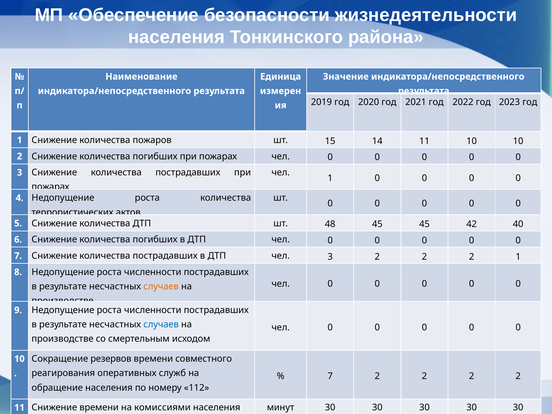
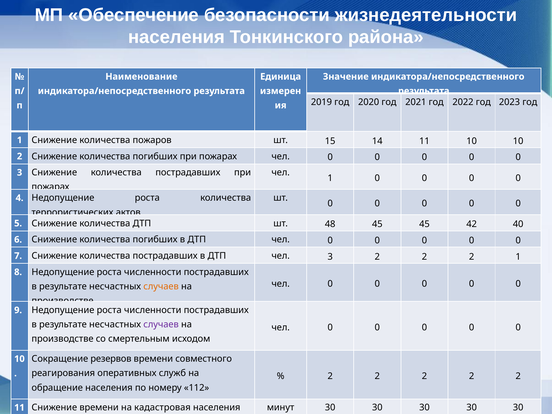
случаев colour: blue -> purple (161, 325)
7: 7 -> 2 (330, 376)
комиссиями: комиссиями -> кадастровая (162, 408)
